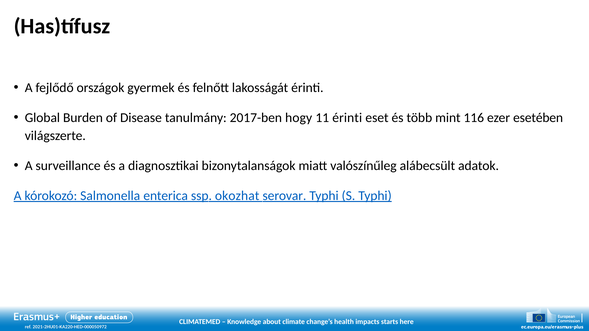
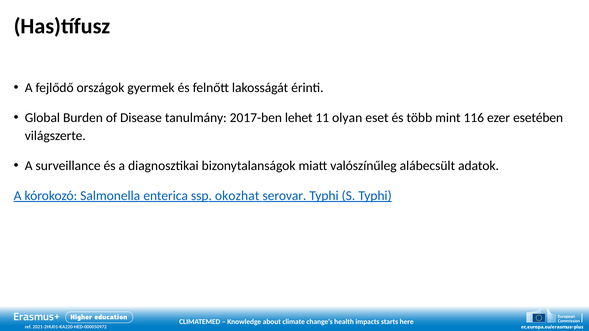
hogy: hogy -> lehet (299, 118)
11 érinti: érinti -> olyan (347, 118)
